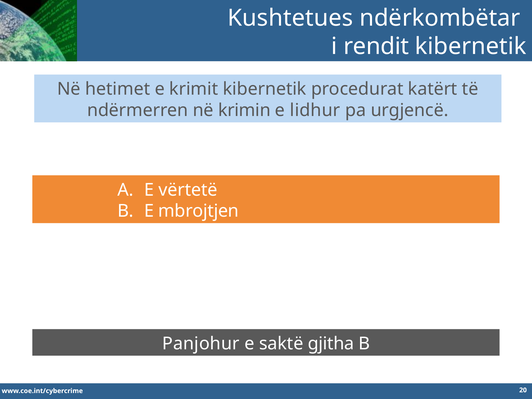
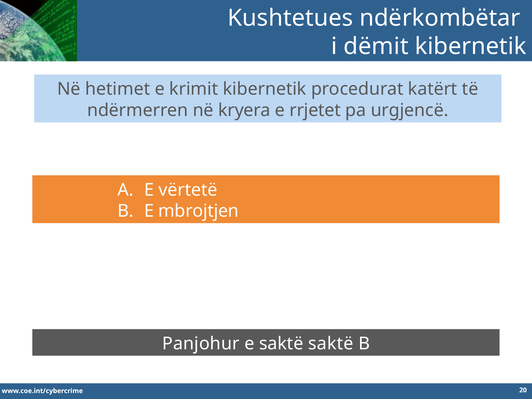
rendit: rendit -> dëmit (376, 46)
krimin: krimin -> kryera (244, 110)
lidhur: lidhur -> rrjetet (315, 110)
saktë gjitha: gjitha -> saktë (331, 344)
